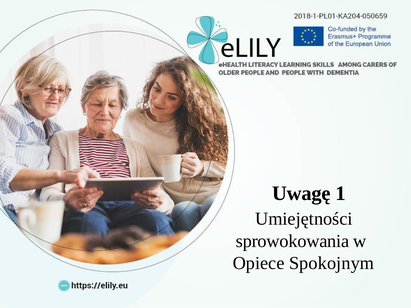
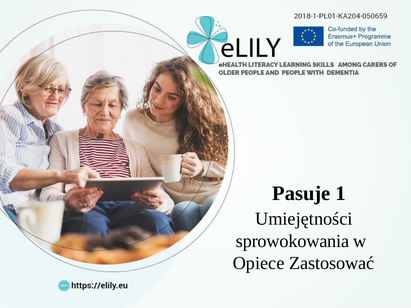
Uwagę: Uwagę -> Pasuje (301, 194)
Spokojnym: Spokojnym -> Zastosować (332, 263)
